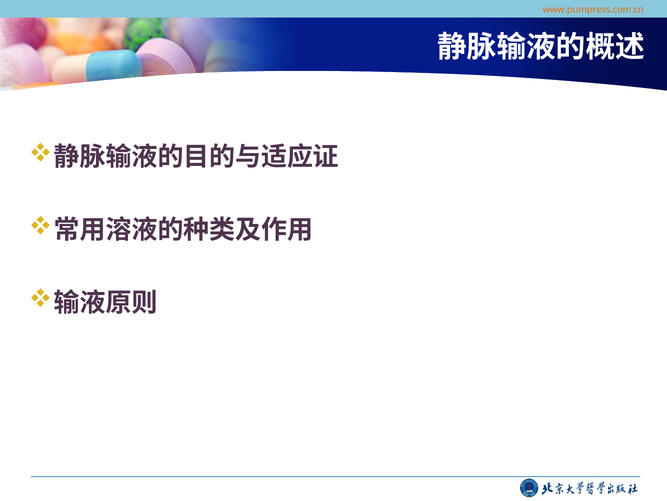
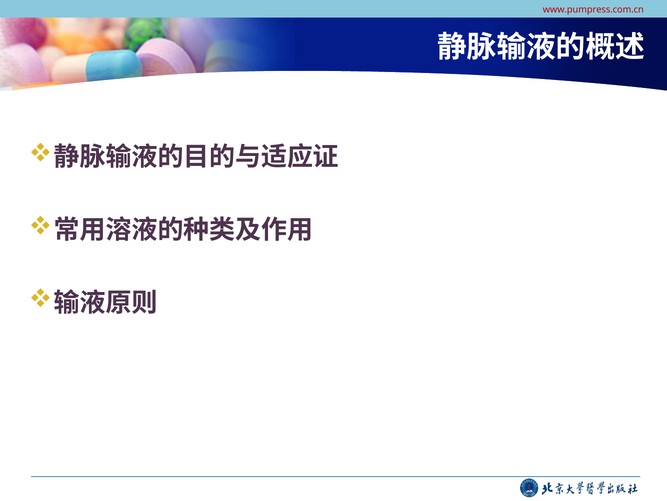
www.pumpress.com.cn colour: orange -> red (593, 10)
